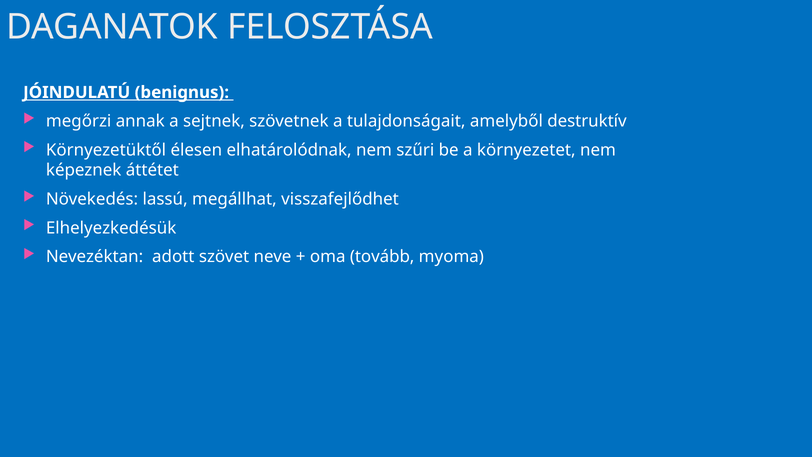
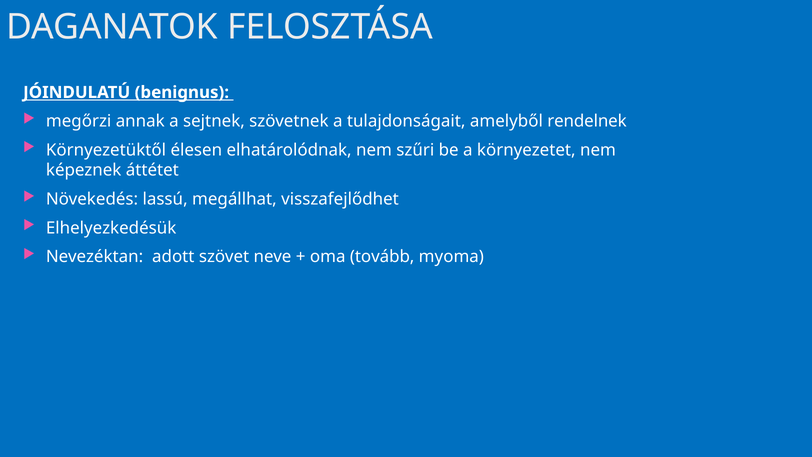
destruktív: destruktív -> rendelnek (587, 121)
